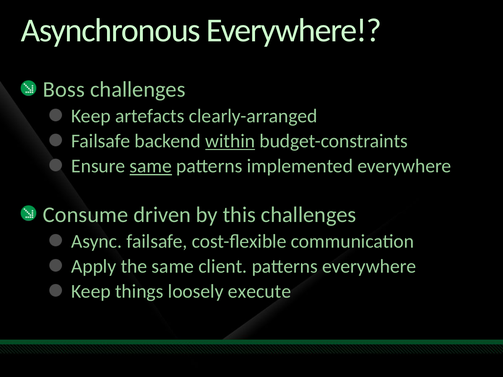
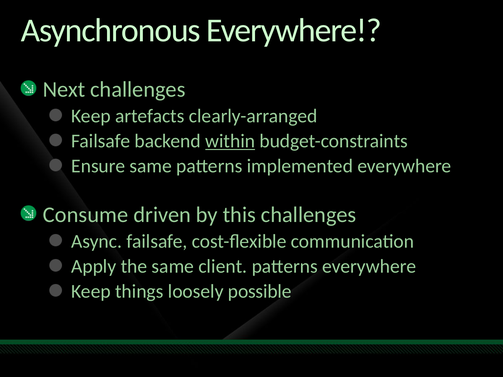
Boss: Boss -> Next (64, 90)
same underline: present -> none (151, 166)
execute: execute -> possible (260, 292)
